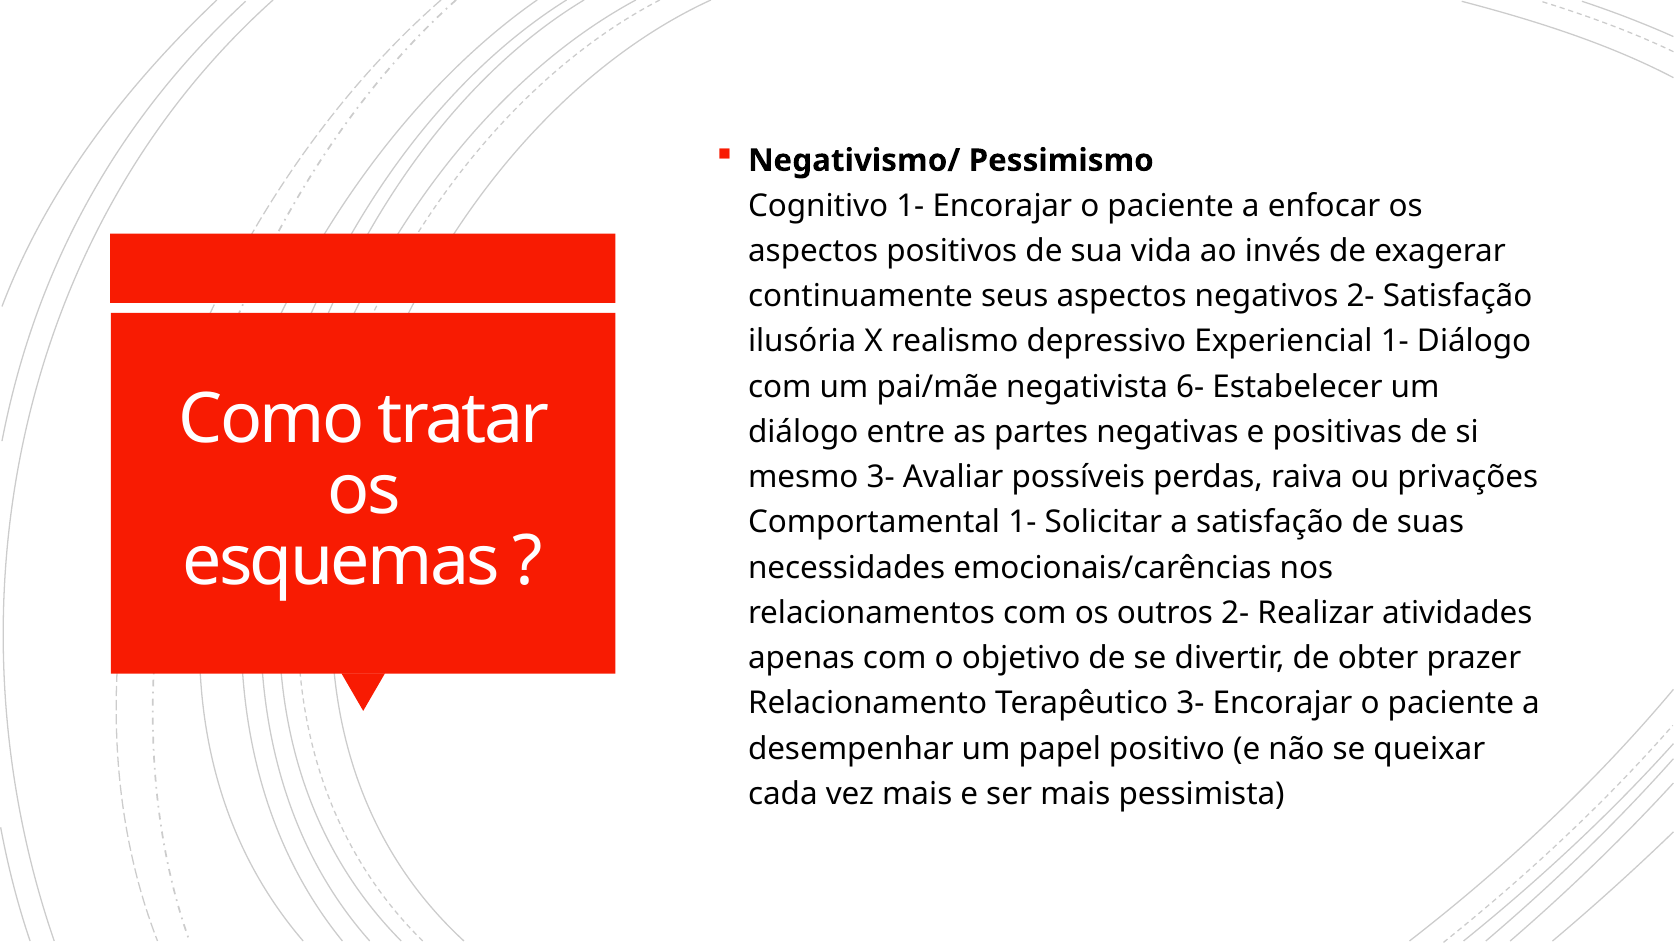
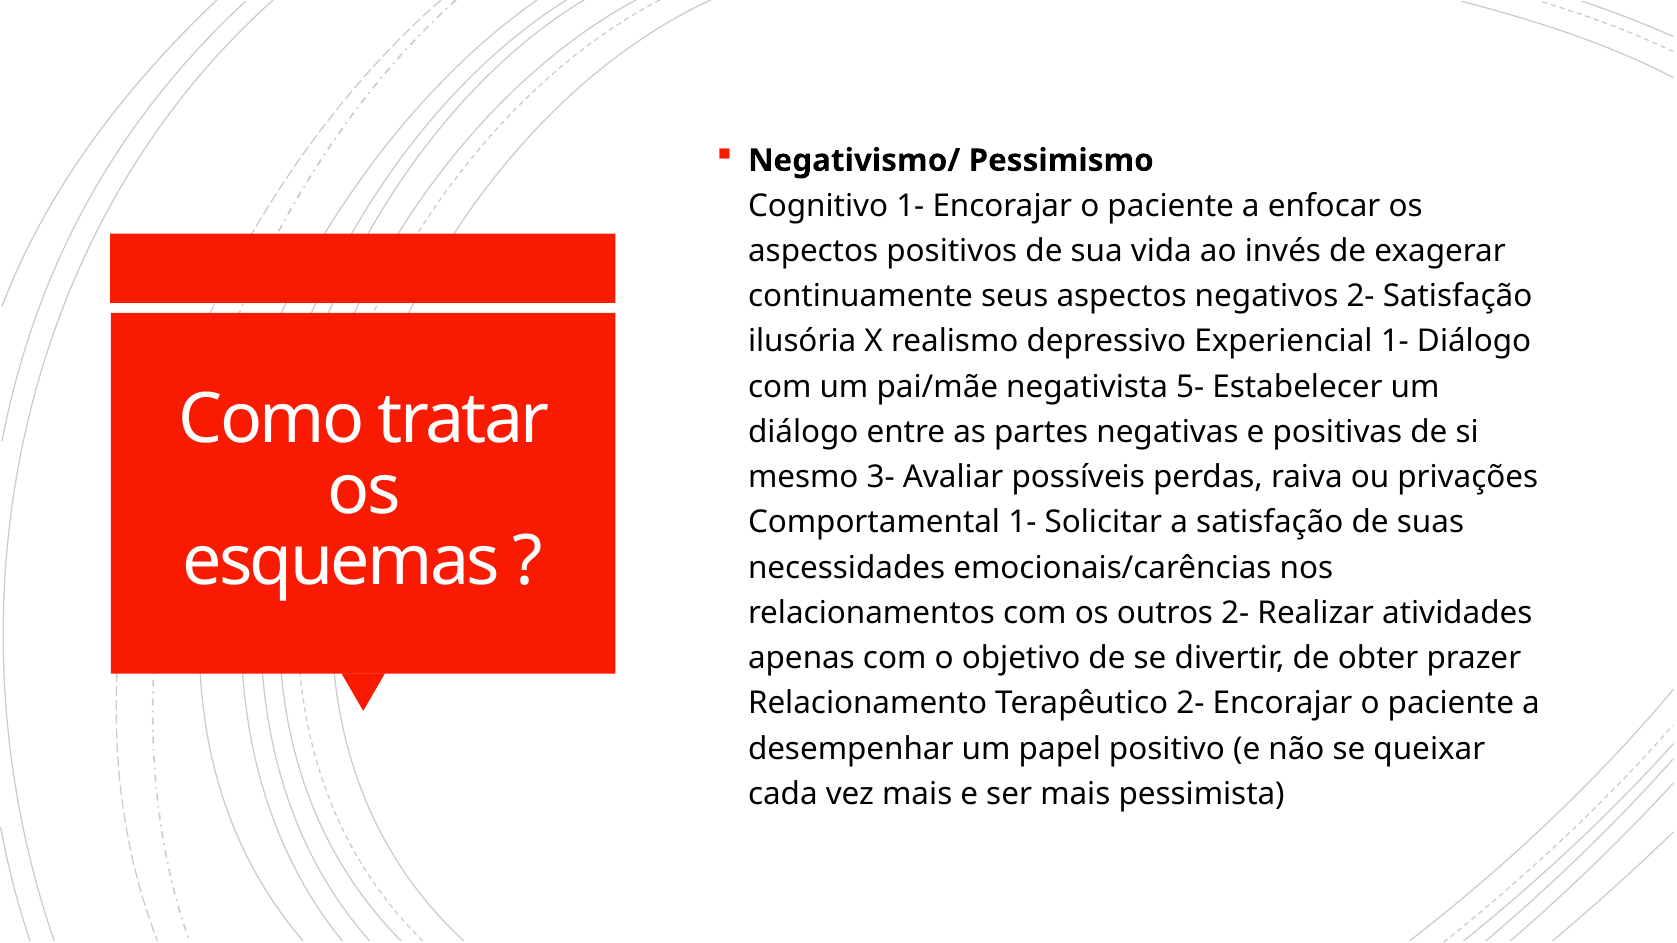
6-: 6- -> 5- (1190, 387)
Terapêutico 3-: 3- -> 2- (1190, 704)
